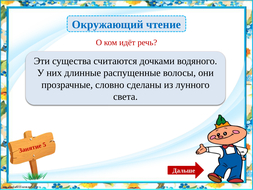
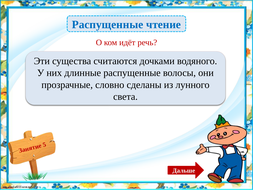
Окружающий: Окружающий -> Распущенные (108, 24)
